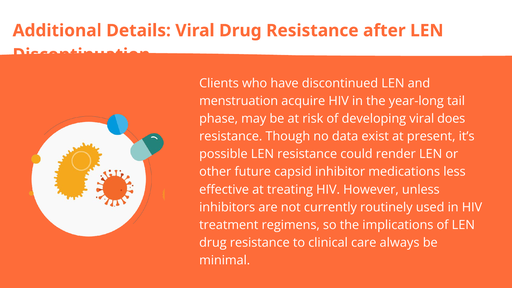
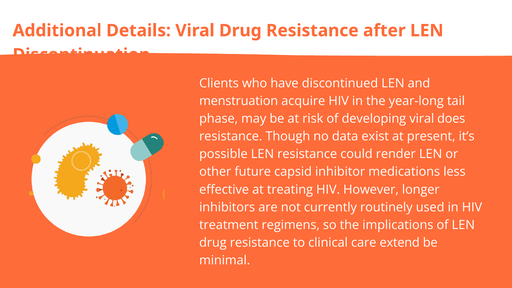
unless: unless -> longer (421, 190)
always: always -> extend (400, 243)
